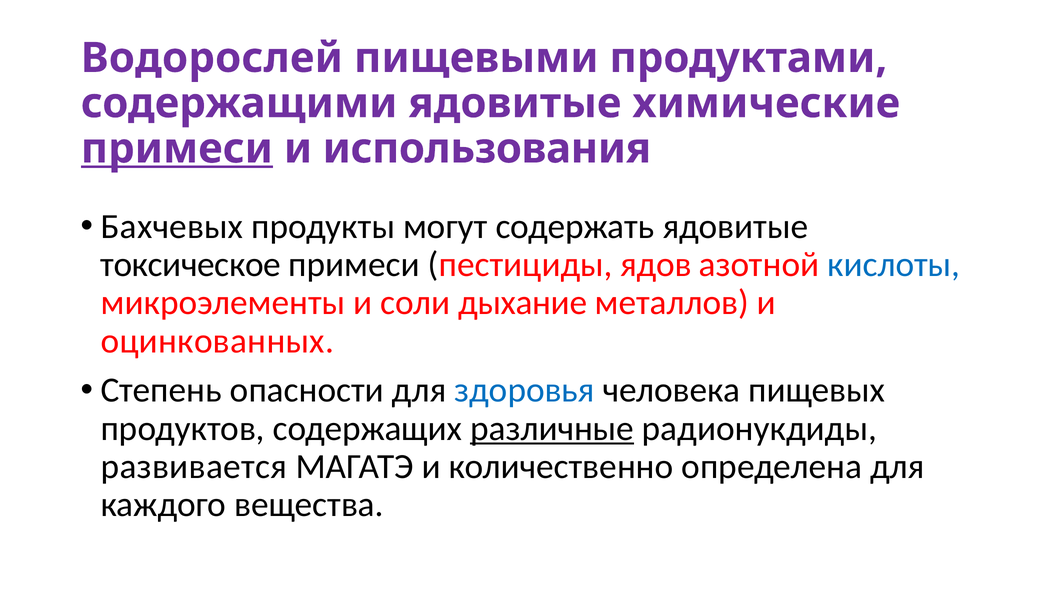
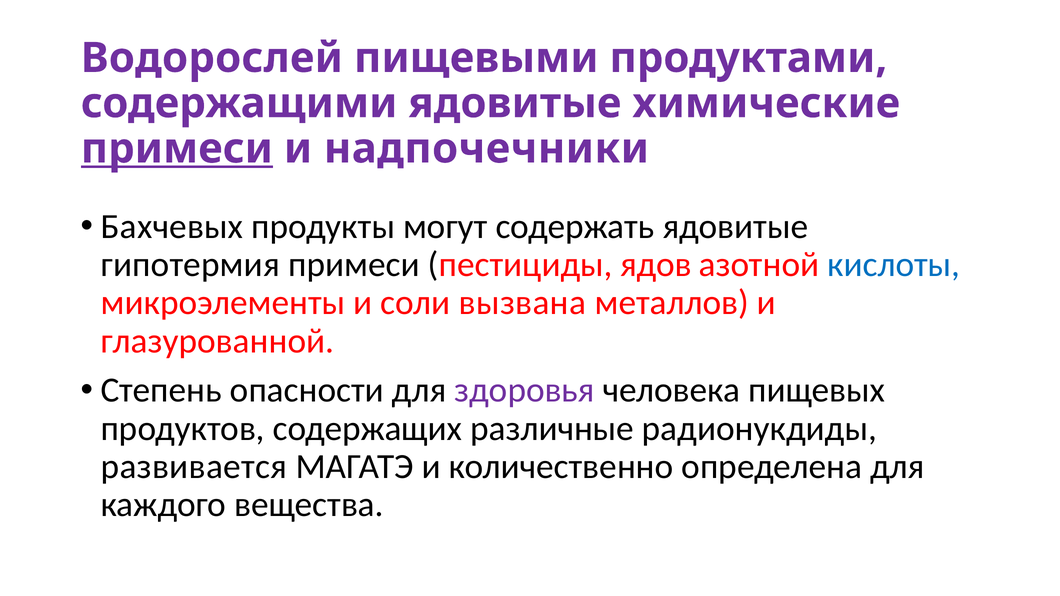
использования: использования -> надпочечники (486, 149)
токсическое: токсическое -> гипотермия (190, 265)
дыхание: дыхание -> вызвана (522, 303)
оцинкованных: оцинкованных -> глазурованной (217, 341)
здоровья colour: blue -> purple (525, 390)
различные underline: present -> none (552, 429)
